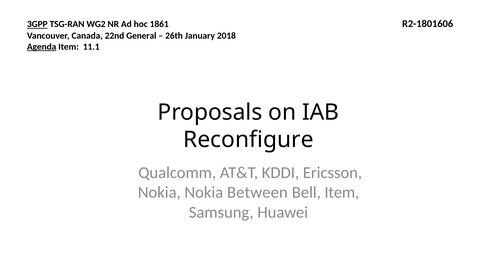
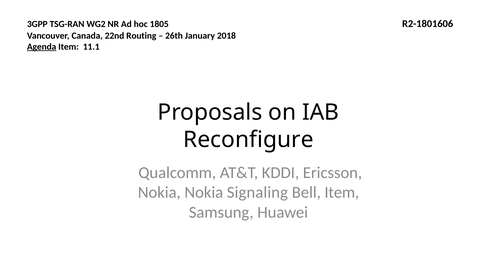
3GPP underline: present -> none (37, 24)
1861: 1861 -> 1805 (159, 24)
General: General -> Routing (141, 36)
Between: Between -> Signaling (257, 193)
